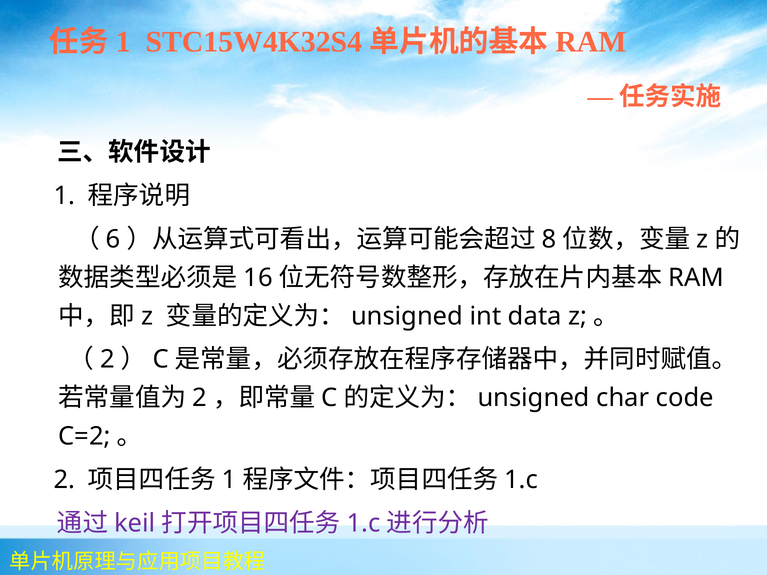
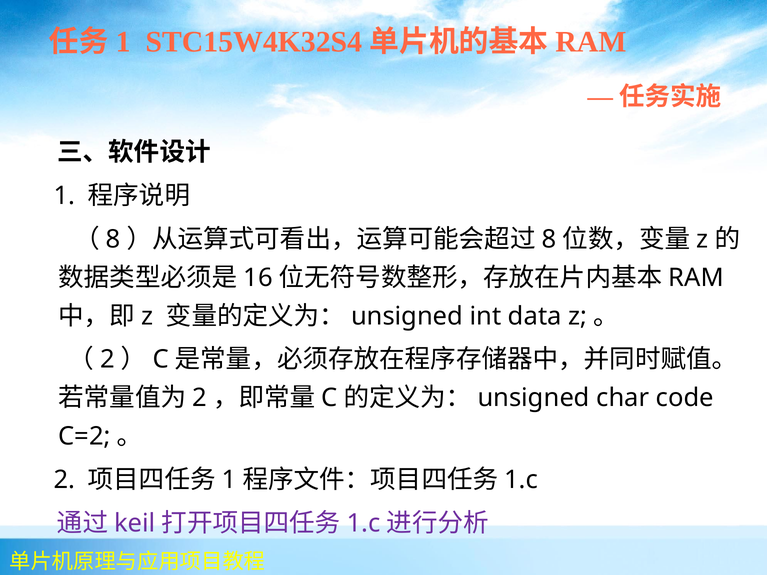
6: 6 -> 8 (113, 240)
